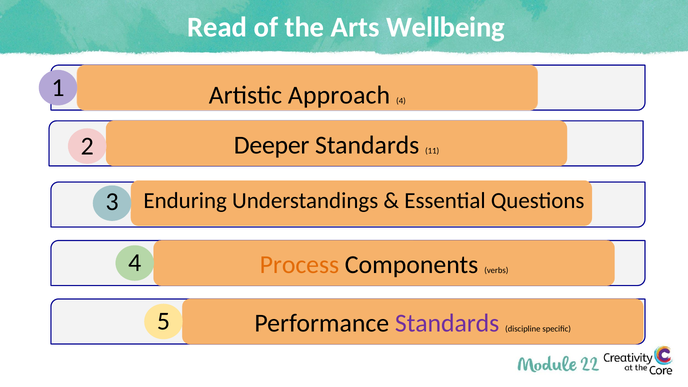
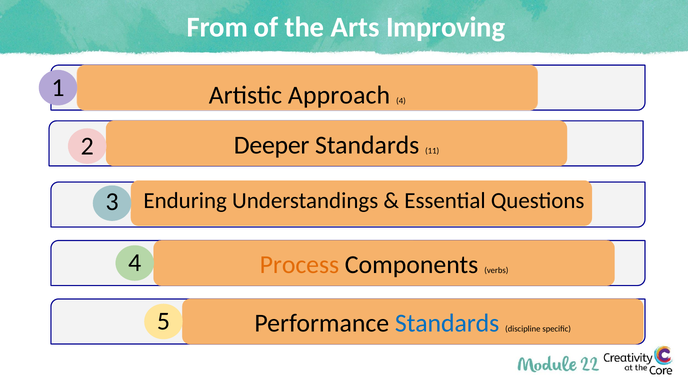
Read: Read -> From (217, 27)
Wellbeing: Wellbeing -> Improving (446, 27)
Standards colour: purple -> blue (447, 323)
